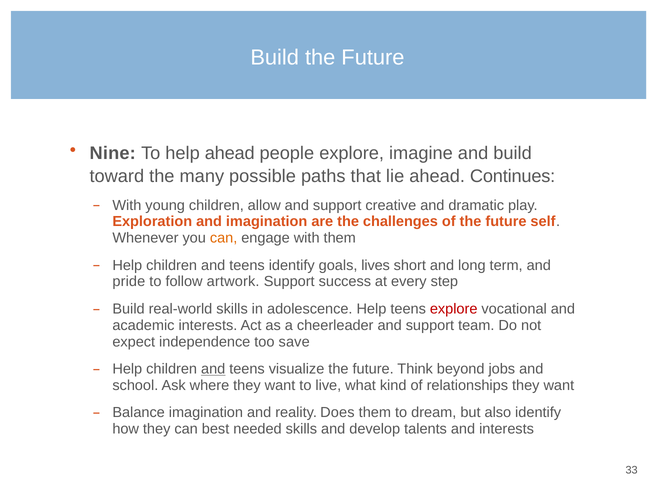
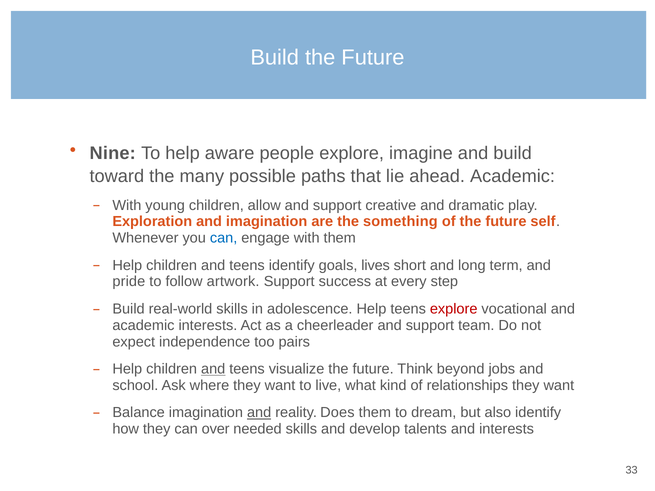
help ahead: ahead -> aware (230, 153)
ahead Continues: Continues -> Academic (513, 176)
challenges: challenges -> something (400, 222)
can colour: orange -> blue (224, 238)
save: save -> pairs (294, 342)
and underline: none -> present (259, 413)
best: best -> over (216, 429)
